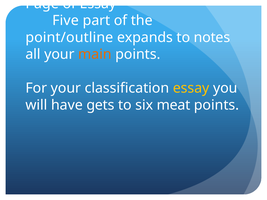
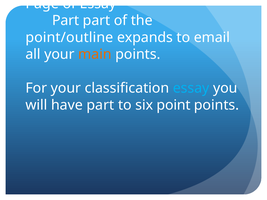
Five: Five -> Part (66, 21)
notes: notes -> email (212, 37)
essay colour: yellow -> light blue (191, 88)
have gets: gets -> part (100, 105)
meat: meat -> point (174, 105)
